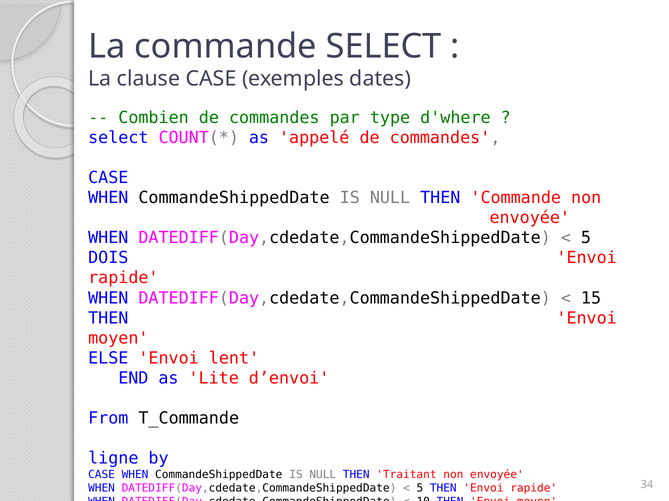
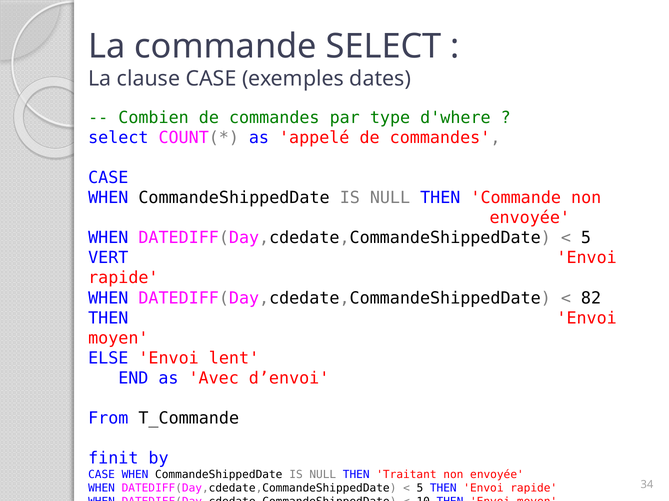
DOIS: DOIS -> VERT (108, 258)
15: 15 -> 82 (591, 298)
Lite: Lite -> Avec (214, 379)
ligne: ligne -> finit (113, 459)
